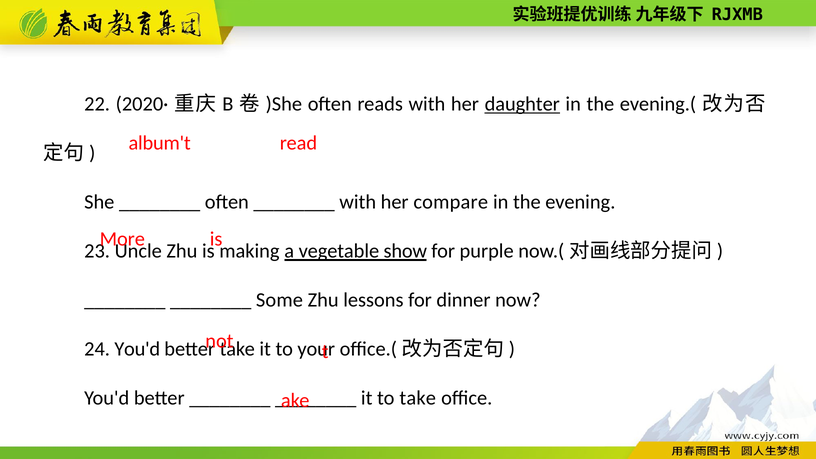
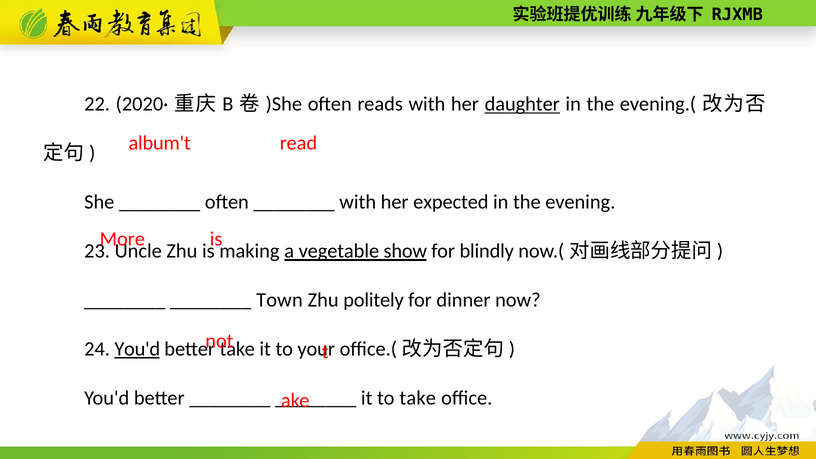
compare: compare -> expected (451, 202)
purple: purple -> blindly (487, 251)
Some: Some -> Town (279, 300)
lessons: lessons -> politely (374, 300)
You'd underline: none -> present (137, 349)
